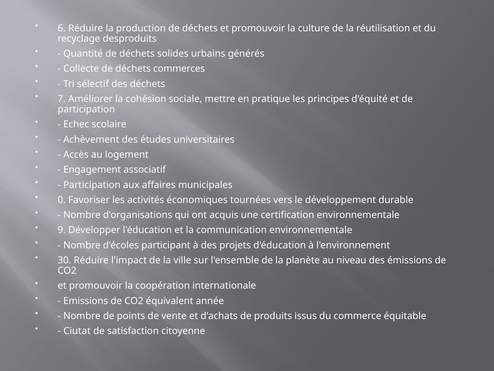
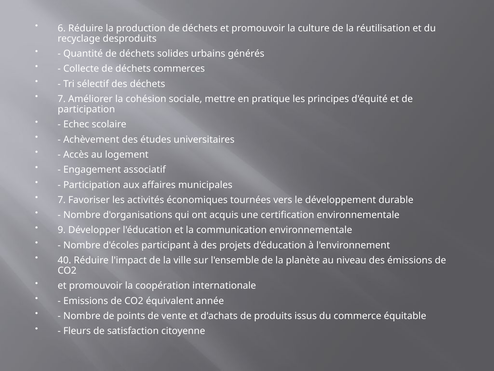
0: 0 -> 7 (62, 200)
30: 30 -> 40 (64, 260)
Ciutat: Ciutat -> Fleurs (77, 331)
